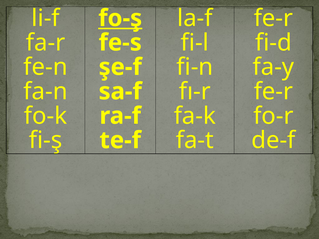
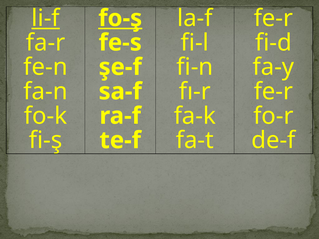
li-f underline: none -> present (46, 18)
